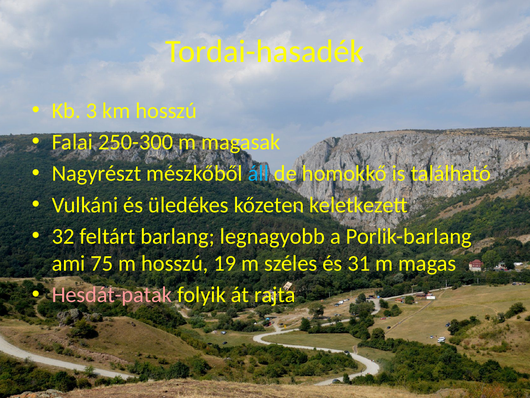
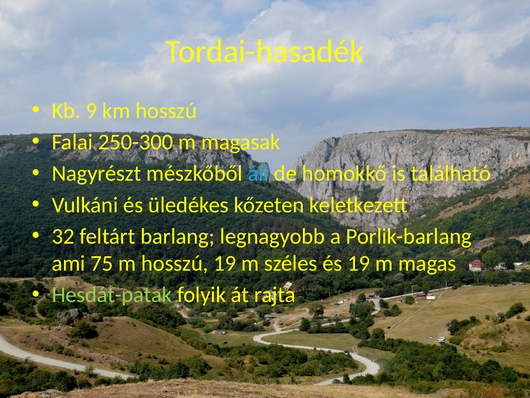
3: 3 -> 9 (91, 110)
és 31: 31 -> 19 (359, 263)
Hesdát-patak colour: pink -> light green (112, 295)
